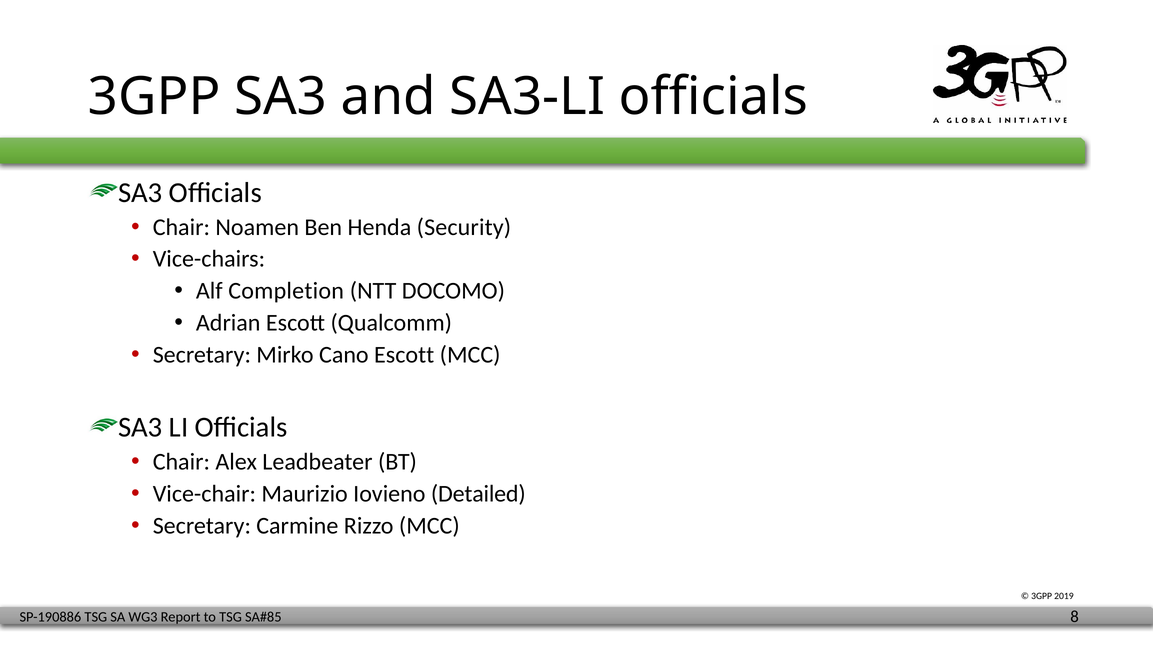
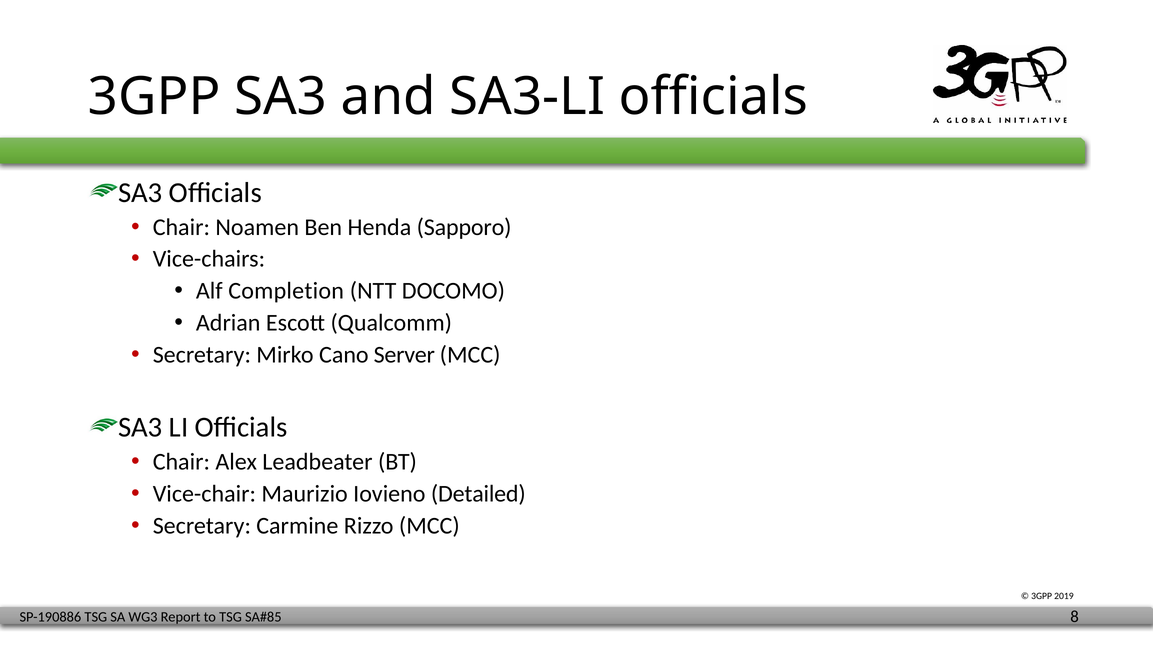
Security: Security -> Sapporo (464, 227)
Cano Escott: Escott -> Server (404, 355)
